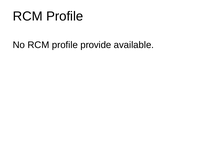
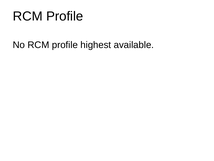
provide: provide -> highest (96, 45)
